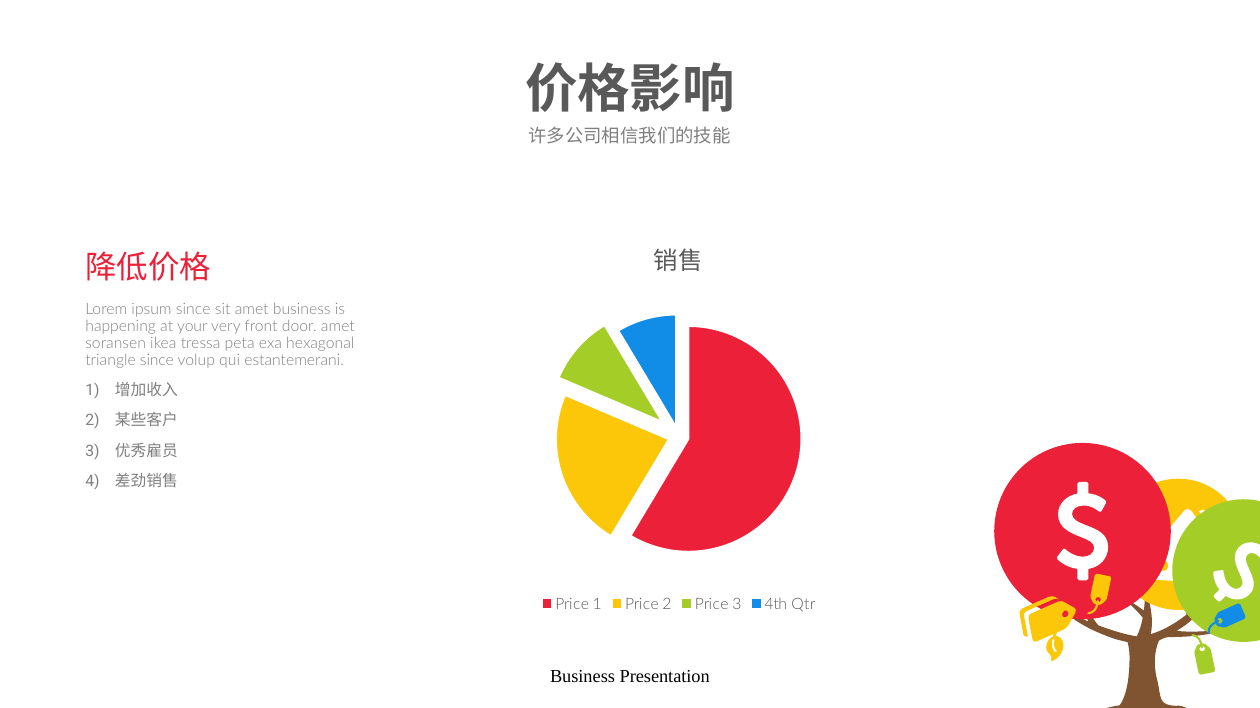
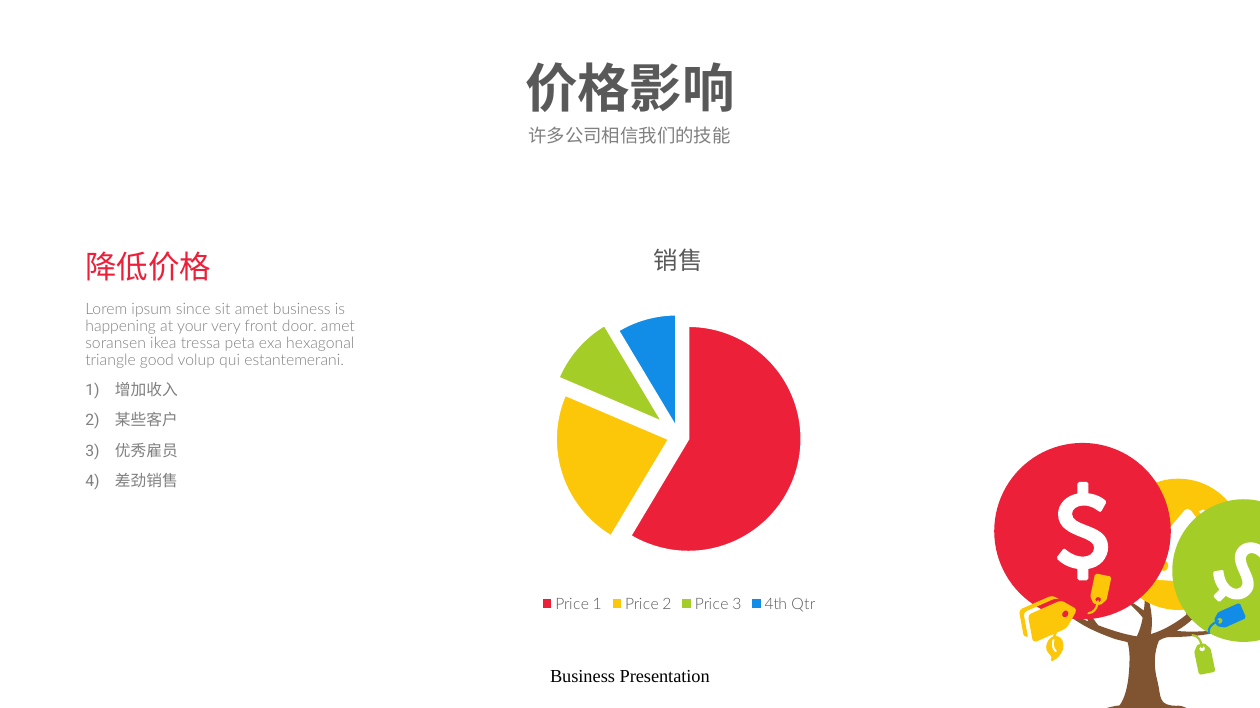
triangle since: since -> good (157, 361)
